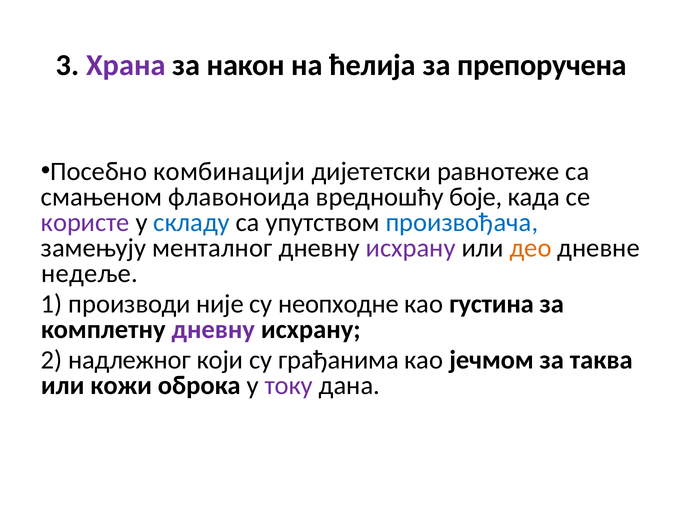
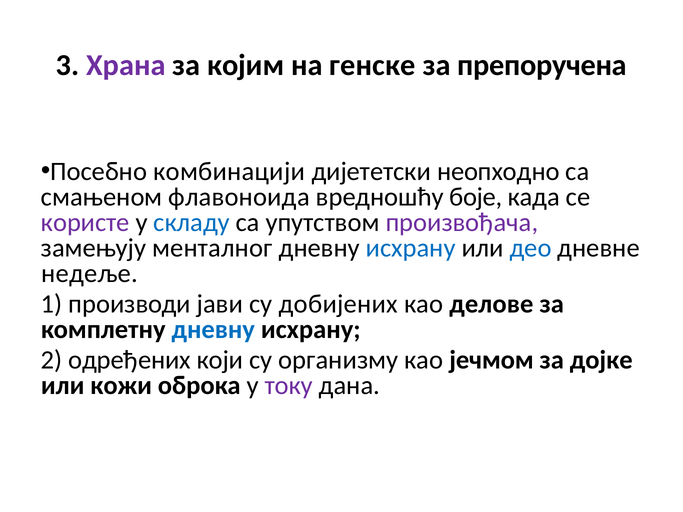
након: након -> којим (246, 65)
ћелија: ћелија -> генске (372, 65)
равнотеже: равнотеже -> неопходно (498, 172)
произвођача colour: blue -> purple (462, 223)
исхрану colour: purple -> blue (411, 248)
део colour: orange -> blue (531, 248)
није: није -> јави (220, 304)
неопходне: неопходне -> добијених (338, 304)
густина: густина -> делове (491, 304)
дневну colour: purple -> blue (213, 330)
надлежног: надлежног -> одређених (130, 360)
грађанима: грађанима -> организму (338, 360)
таква: таква -> дојке (601, 360)
